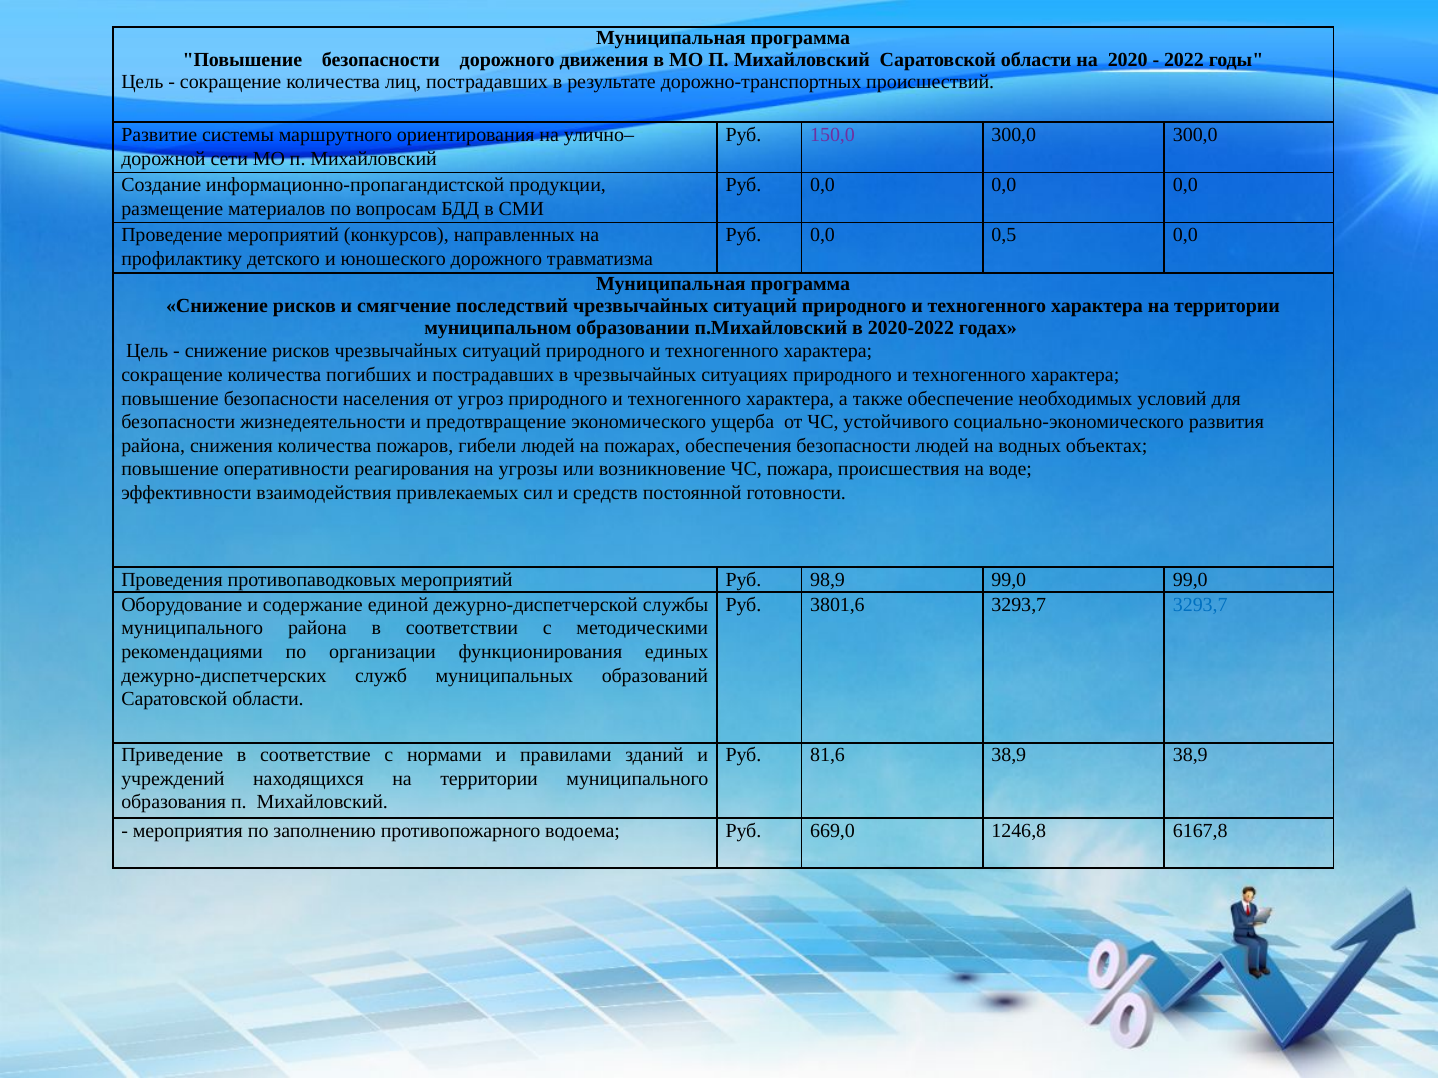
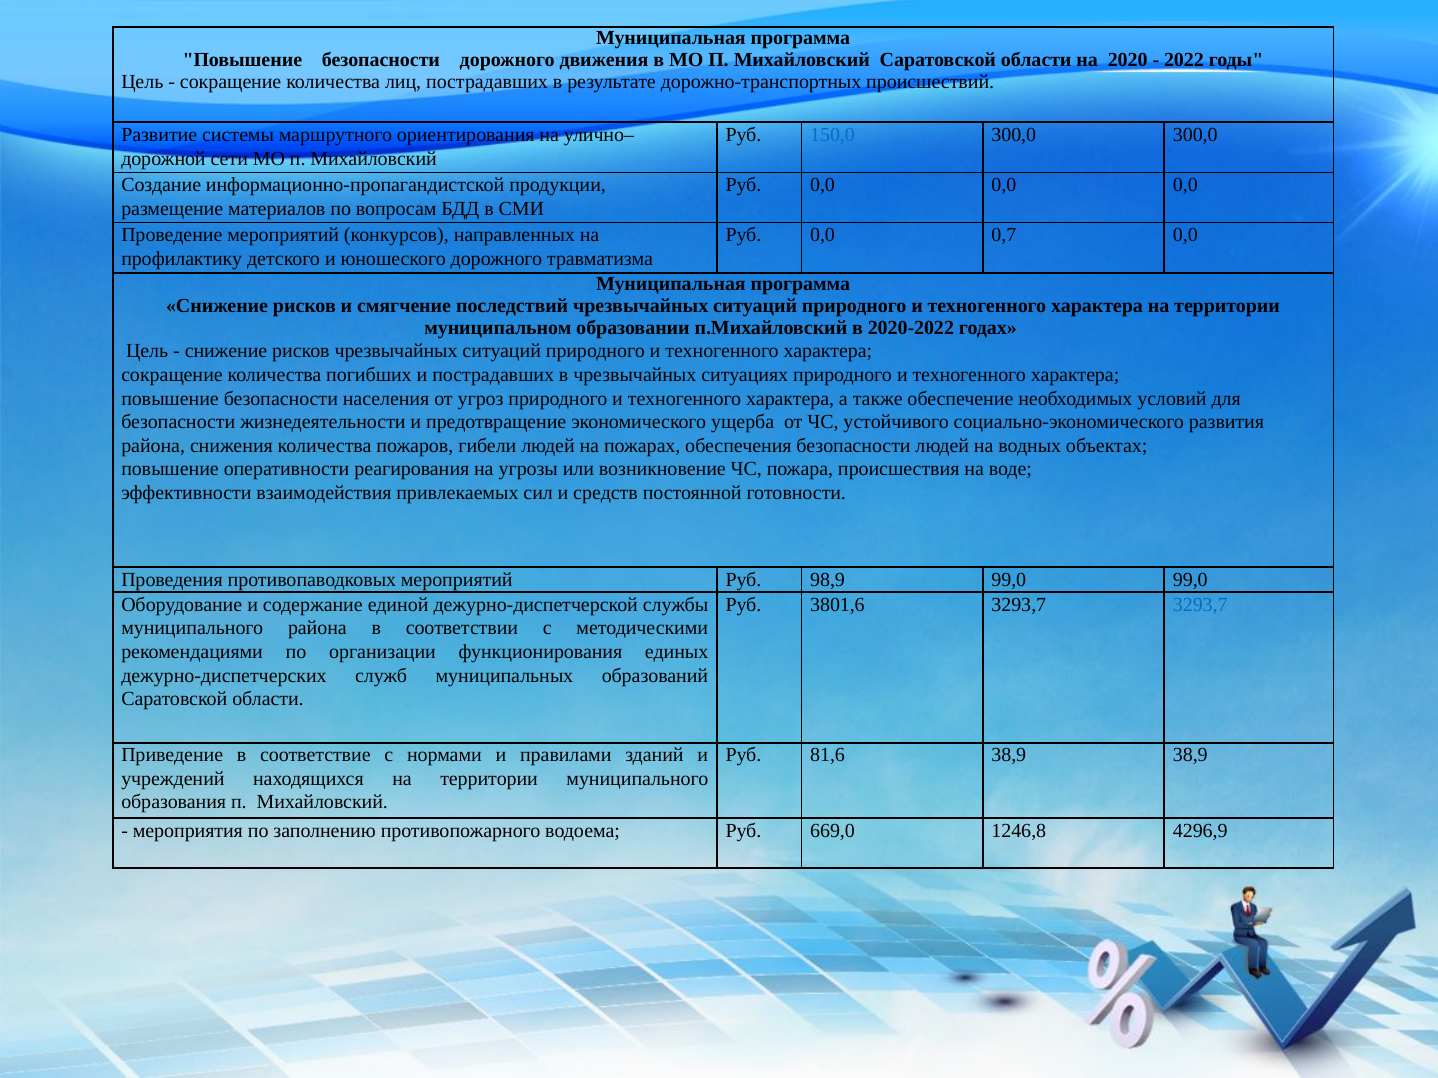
150,0 colour: purple -> blue (833, 135)
0,5: 0,5 -> 0,7 (1004, 235)
6167,8: 6167,8 -> 4296,9 (1200, 831)
